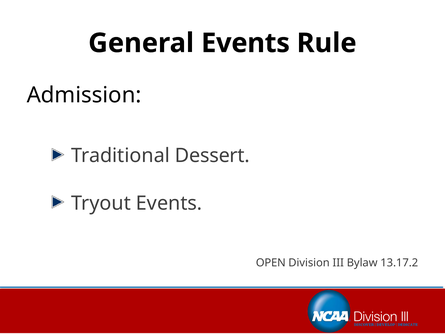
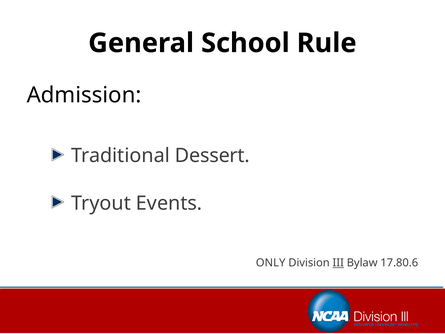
General Events: Events -> School (245, 43)
OPEN: OPEN -> ONLY (271, 263)
III underline: none -> present (338, 263)
13.17.2: 13.17.2 -> 17.80.6 (399, 263)
